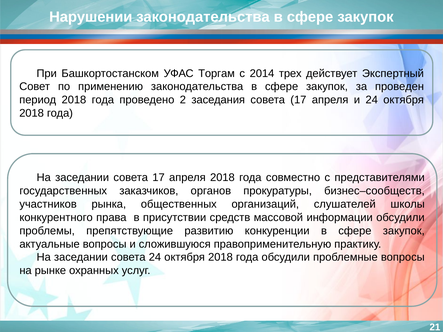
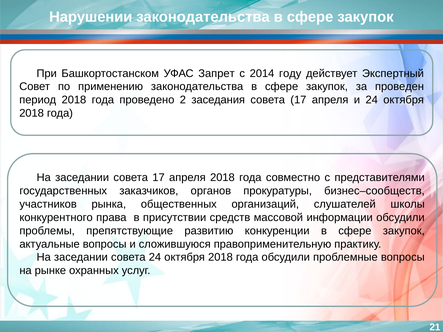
Торгам: Торгам -> Запрет (217, 73)
трех: трех -> году (290, 73)
